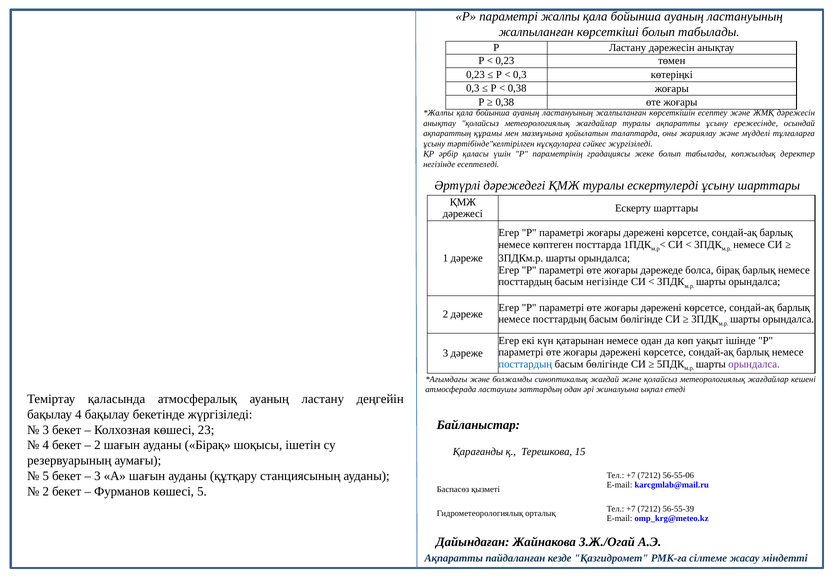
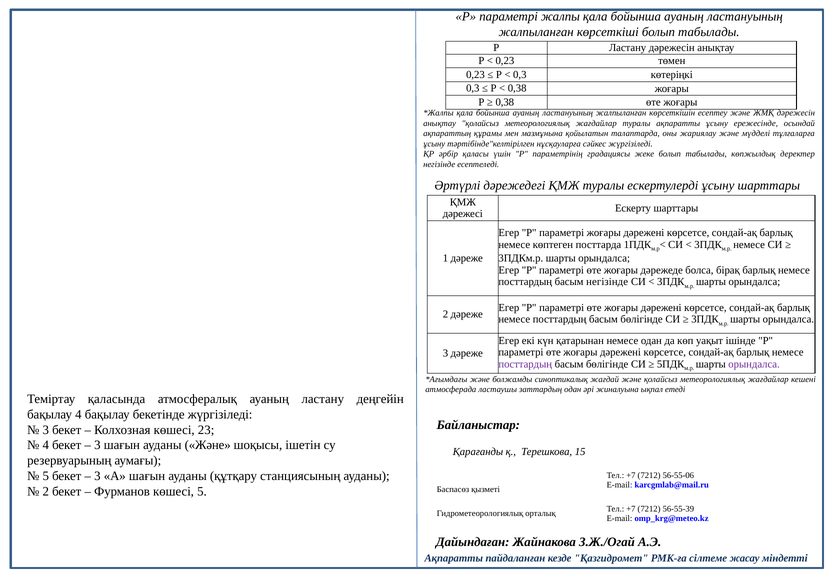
посттардың colour: blue -> purple (525, 364)
2: 2 -> 3 (97, 445)
ауданы Бірақ: Бірақ -> Және (208, 445)
